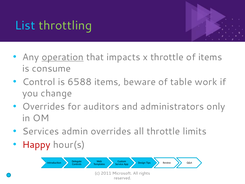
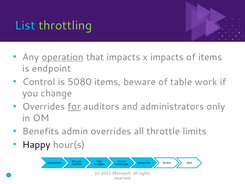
x throttle: throttle -> impacts (167, 57)
consume: consume -> endpoint (51, 68)
6588: 6588 -> 5080 (80, 82)
for underline: none -> present (74, 106)
Services: Services -> Benefits (41, 131)
Happy colour: red -> black (36, 145)
